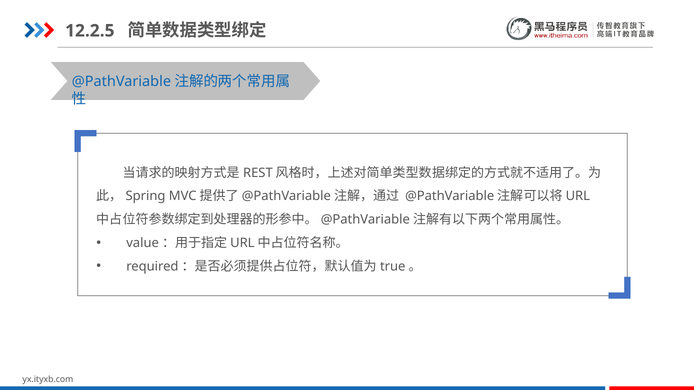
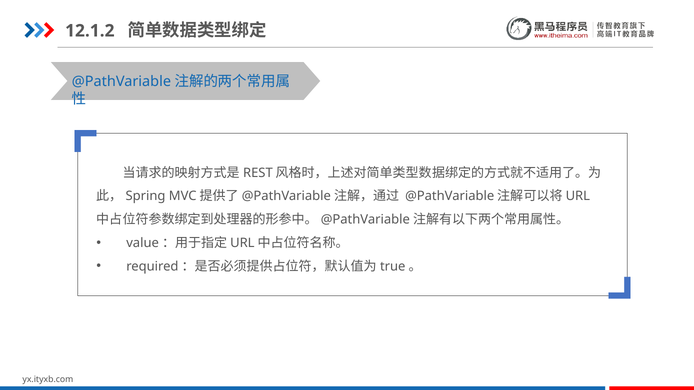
12.2.5: 12.2.5 -> 12.1.2 (90, 31)
